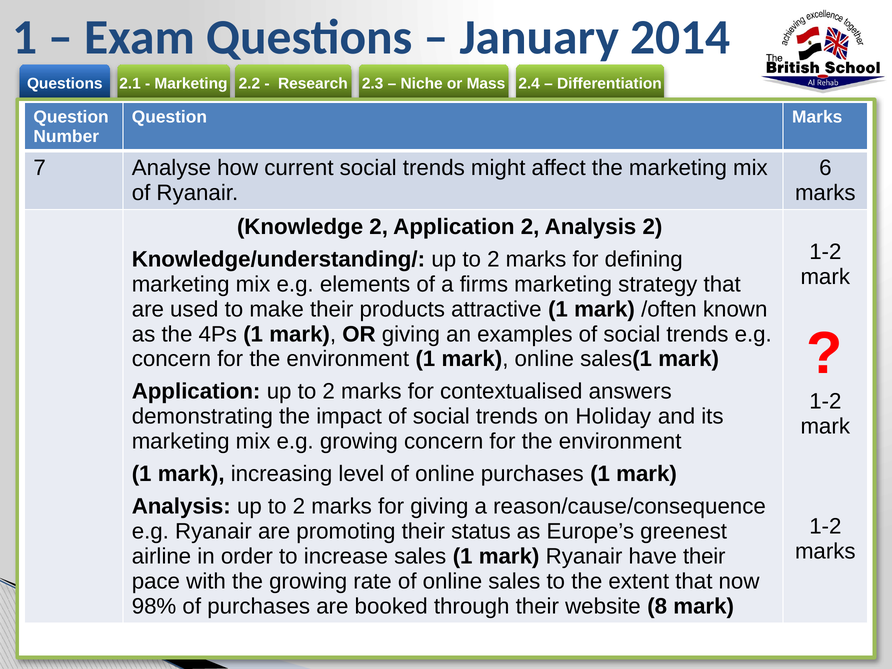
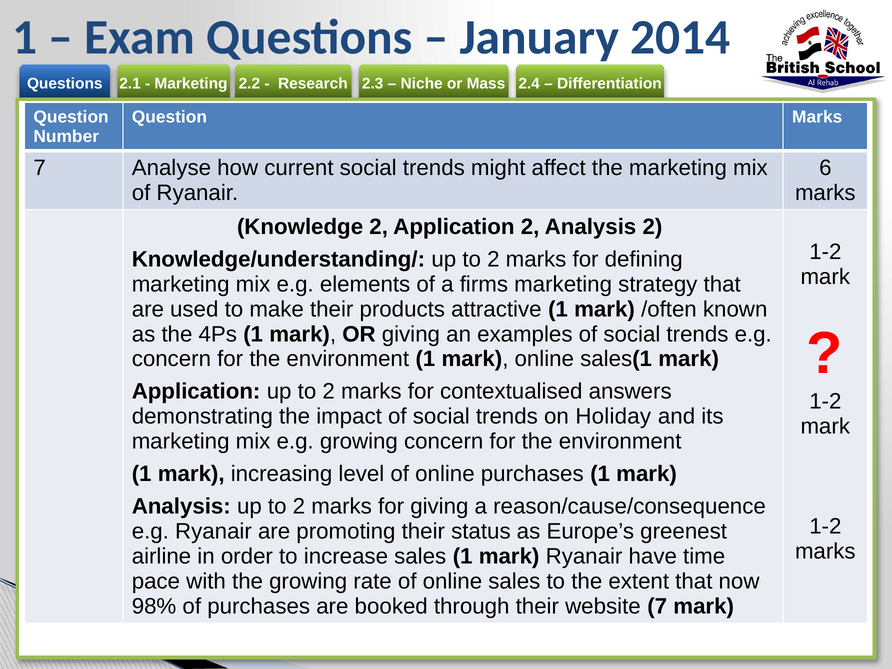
have their: their -> time (704, 556)
website 8: 8 -> 7 (657, 606)
